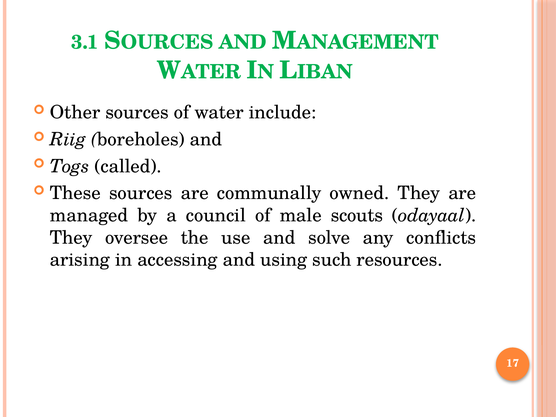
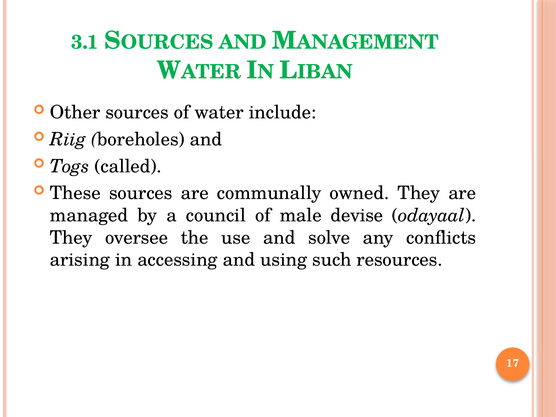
scouts: scouts -> devise (357, 215)
